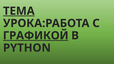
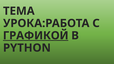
ТЕМА underline: present -> none (19, 11)
